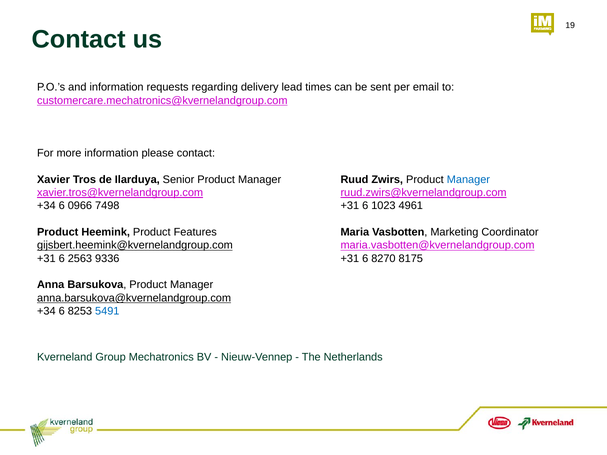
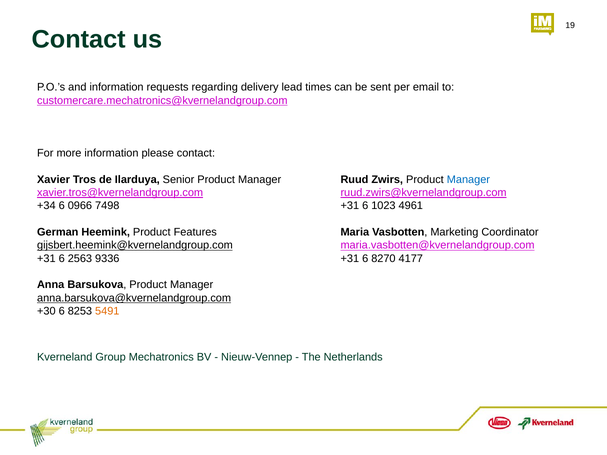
Product: Product -> German (58, 232)
8175: 8175 -> 4177 (411, 259)
+34: +34 -> +30 (46, 311)
5491 colour: blue -> orange (107, 311)
